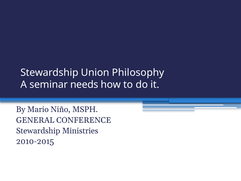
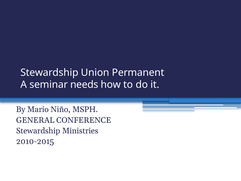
Philosophy: Philosophy -> Permanent (138, 72)
